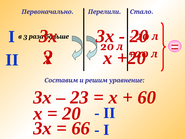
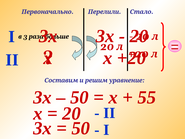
23: 23 -> 50 (79, 97)
60: 60 -> 55 (147, 97)
66: 66 -> 50 (81, 128)
